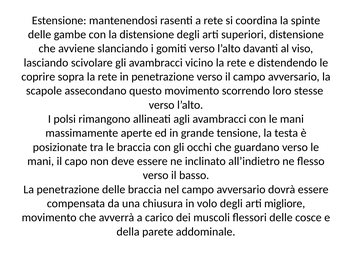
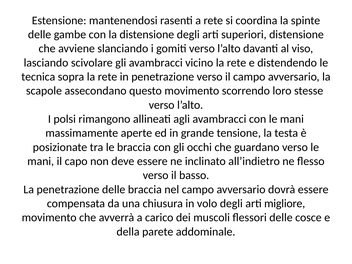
coprire: coprire -> tecnica (38, 77)
